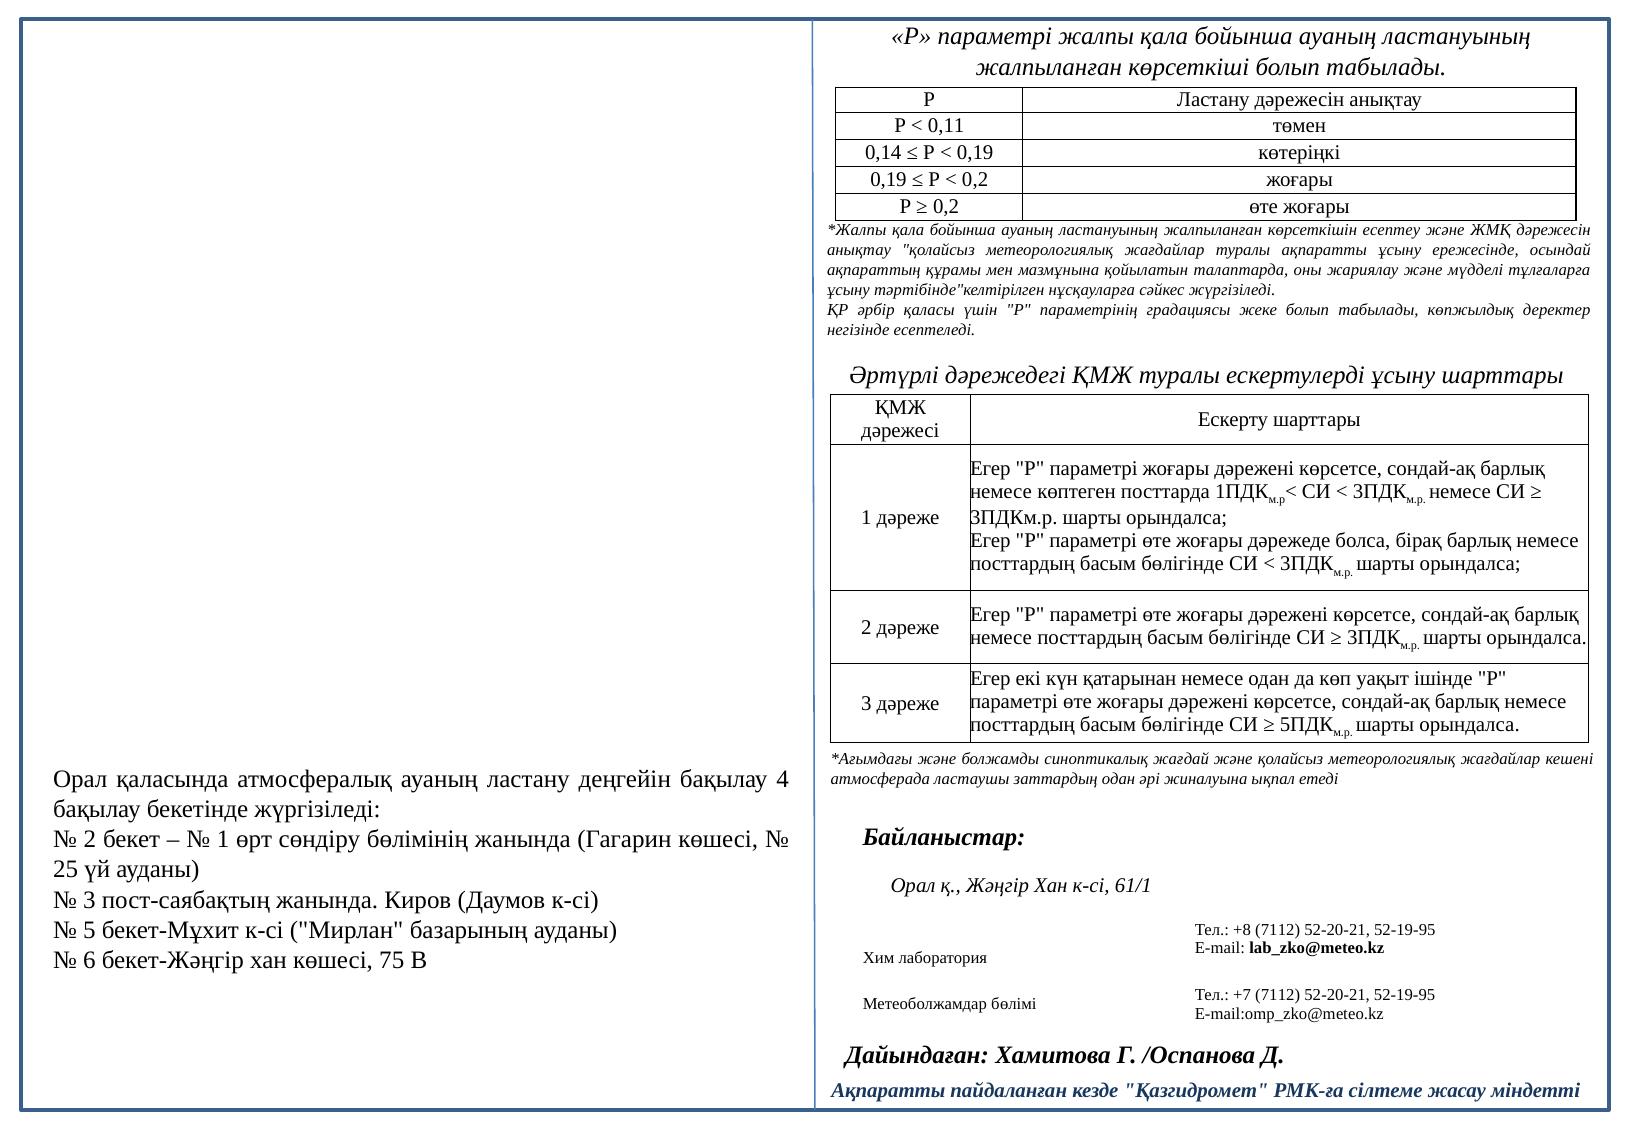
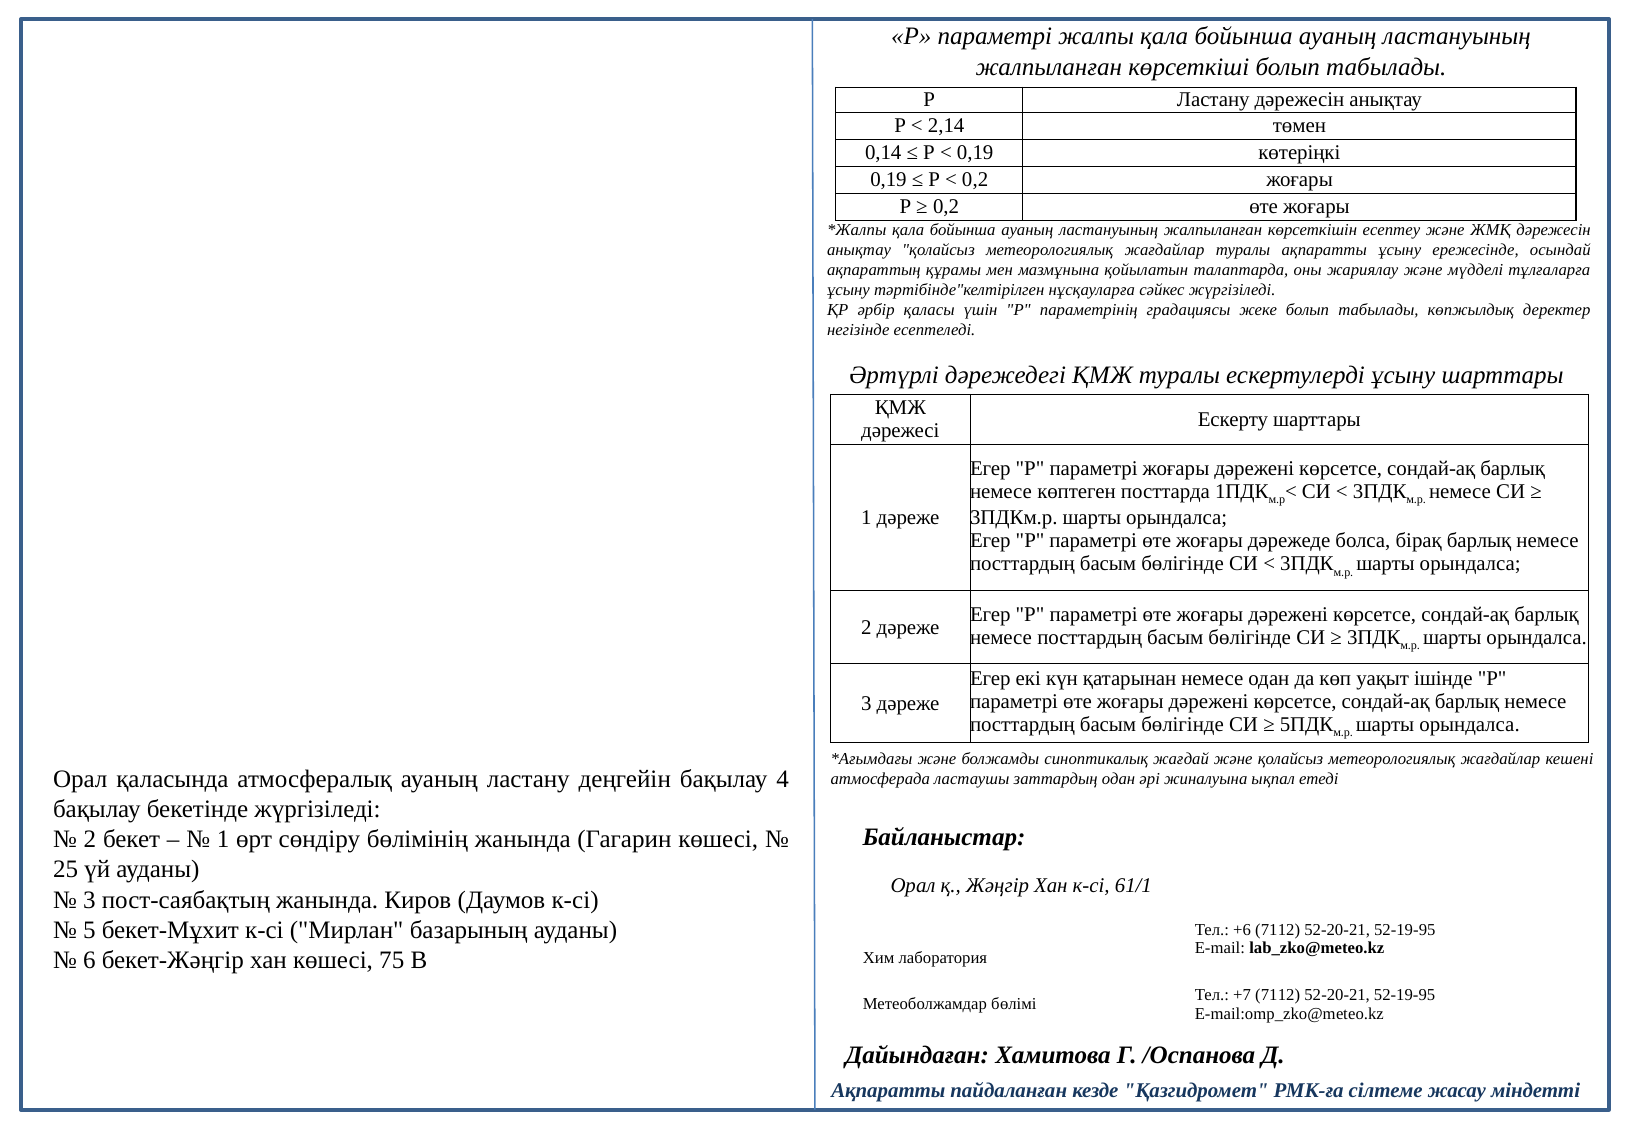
0,11: 0,11 -> 2,14 (946, 126)
+8: +8 -> +6 (1242, 929)
